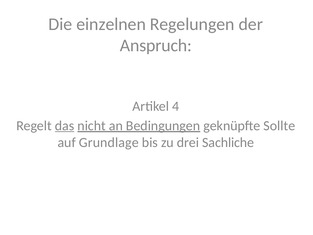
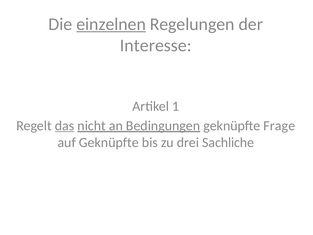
einzelnen underline: none -> present (111, 24)
Anspruch: Anspruch -> Interesse (156, 46)
4: 4 -> 1 (176, 106)
Sollte: Sollte -> Frage (279, 126)
auf Grundlage: Grundlage -> Geknüpfte (109, 142)
